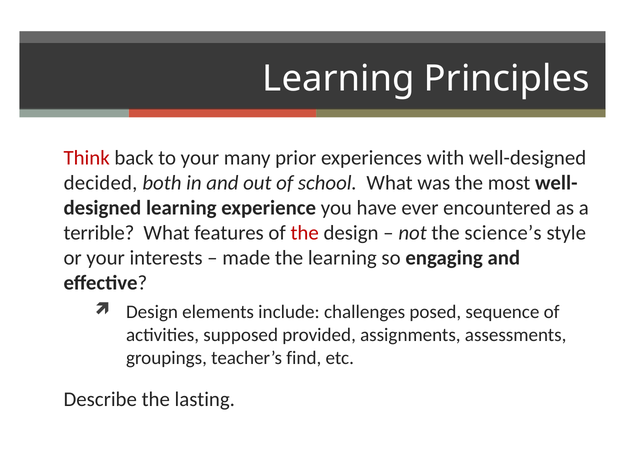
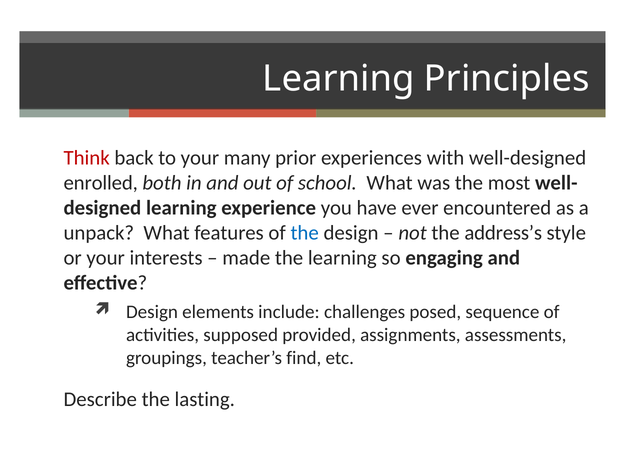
decided: decided -> enrolled (101, 183)
terrible: terrible -> unpack (99, 233)
the colour: red -> blue (305, 233)
science’s: science’s -> address’s (503, 233)
